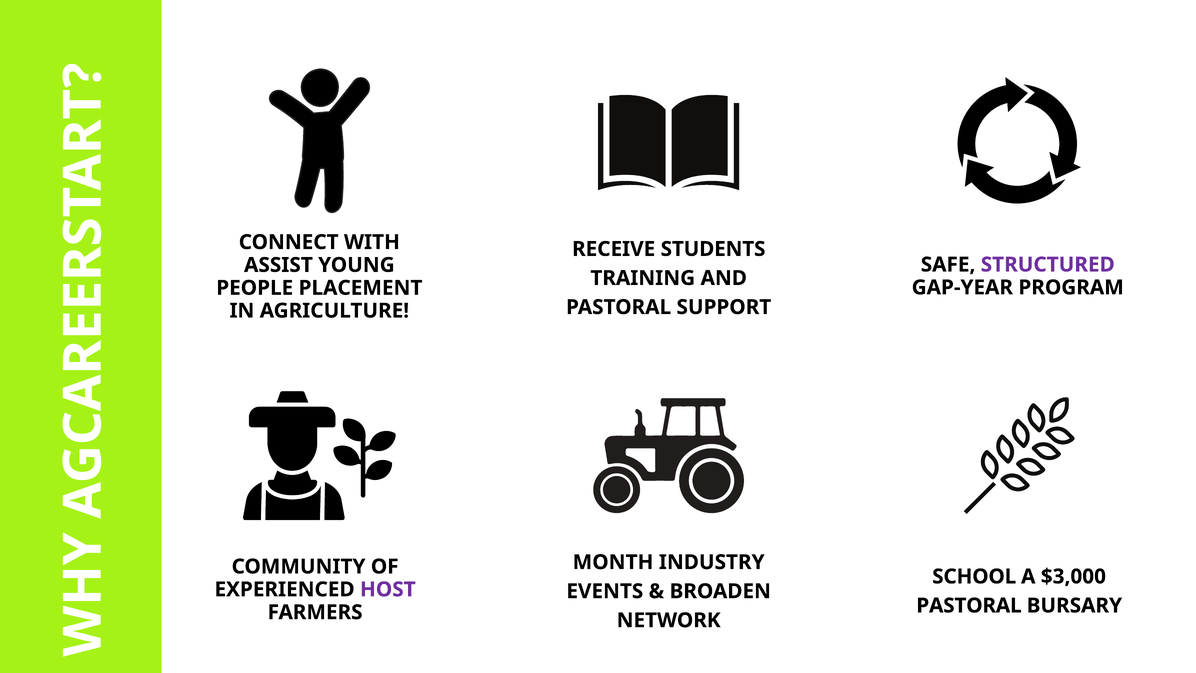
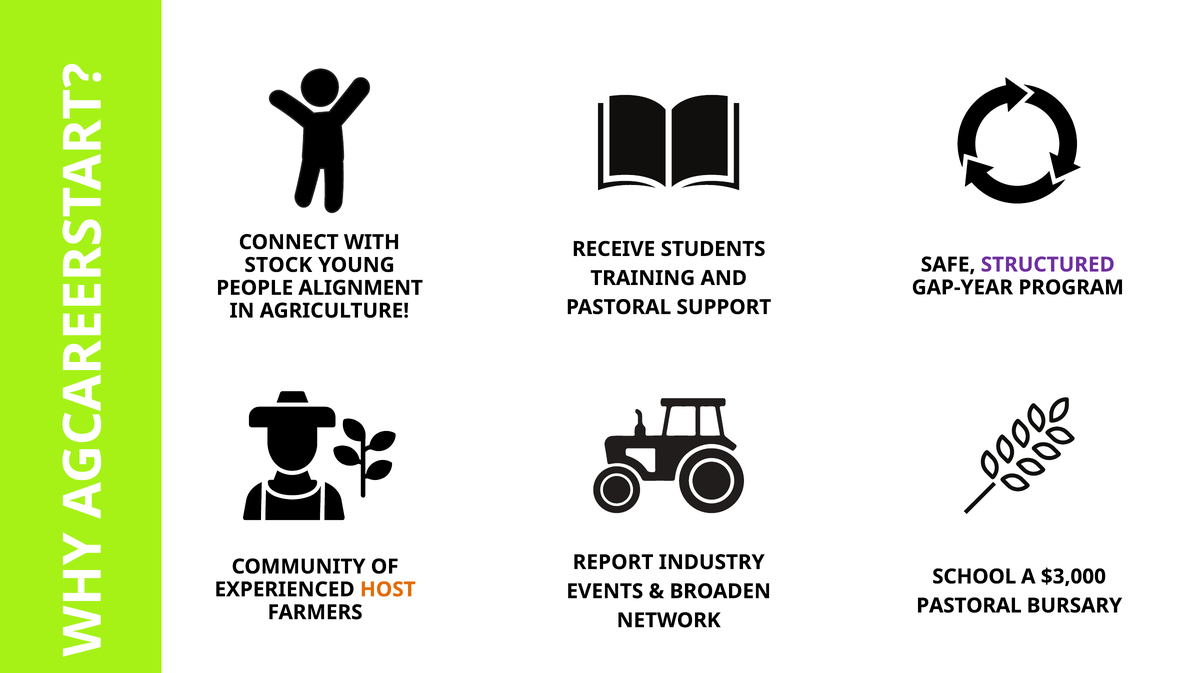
ASSIST: ASSIST -> STOCK (278, 265)
PLACEMENT: PLACEMENT -> ALIGNMENT (361, 288)
MONTH: MONTH -> REPORT (613, 562)
HOST colour: purple -> orange (388, 589)
